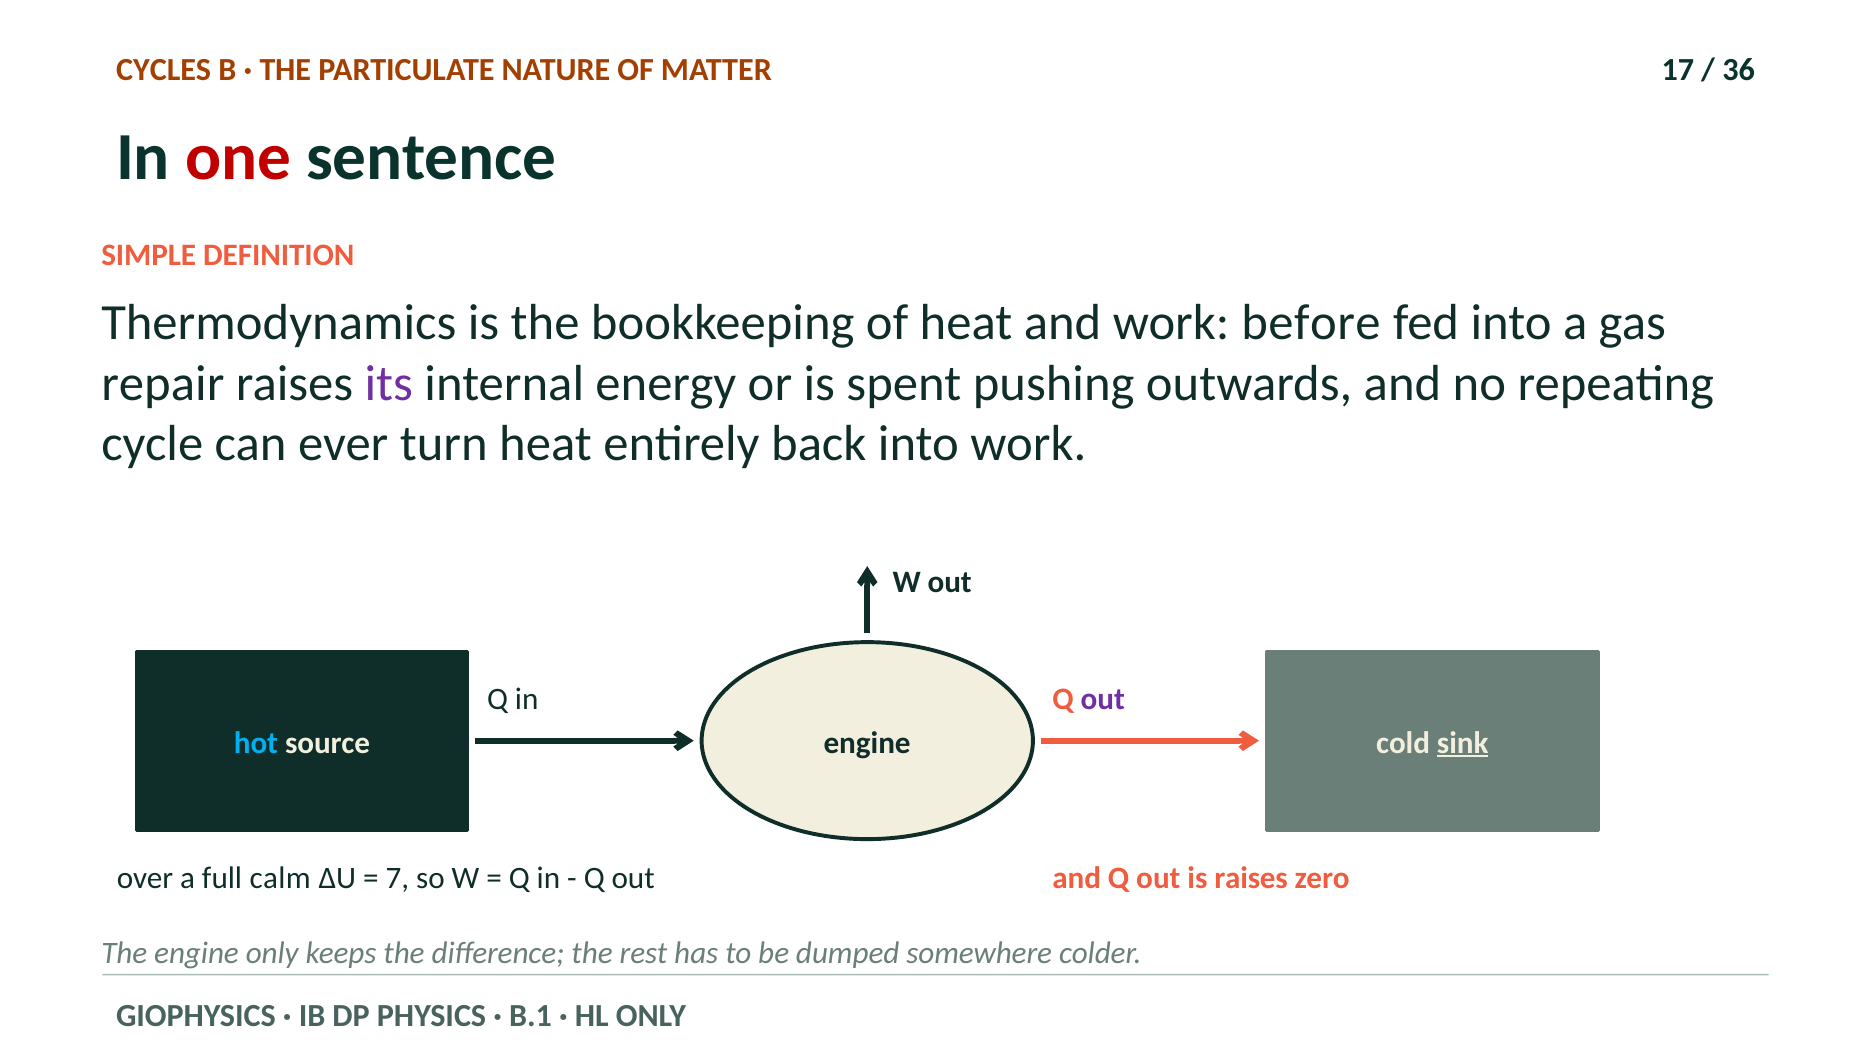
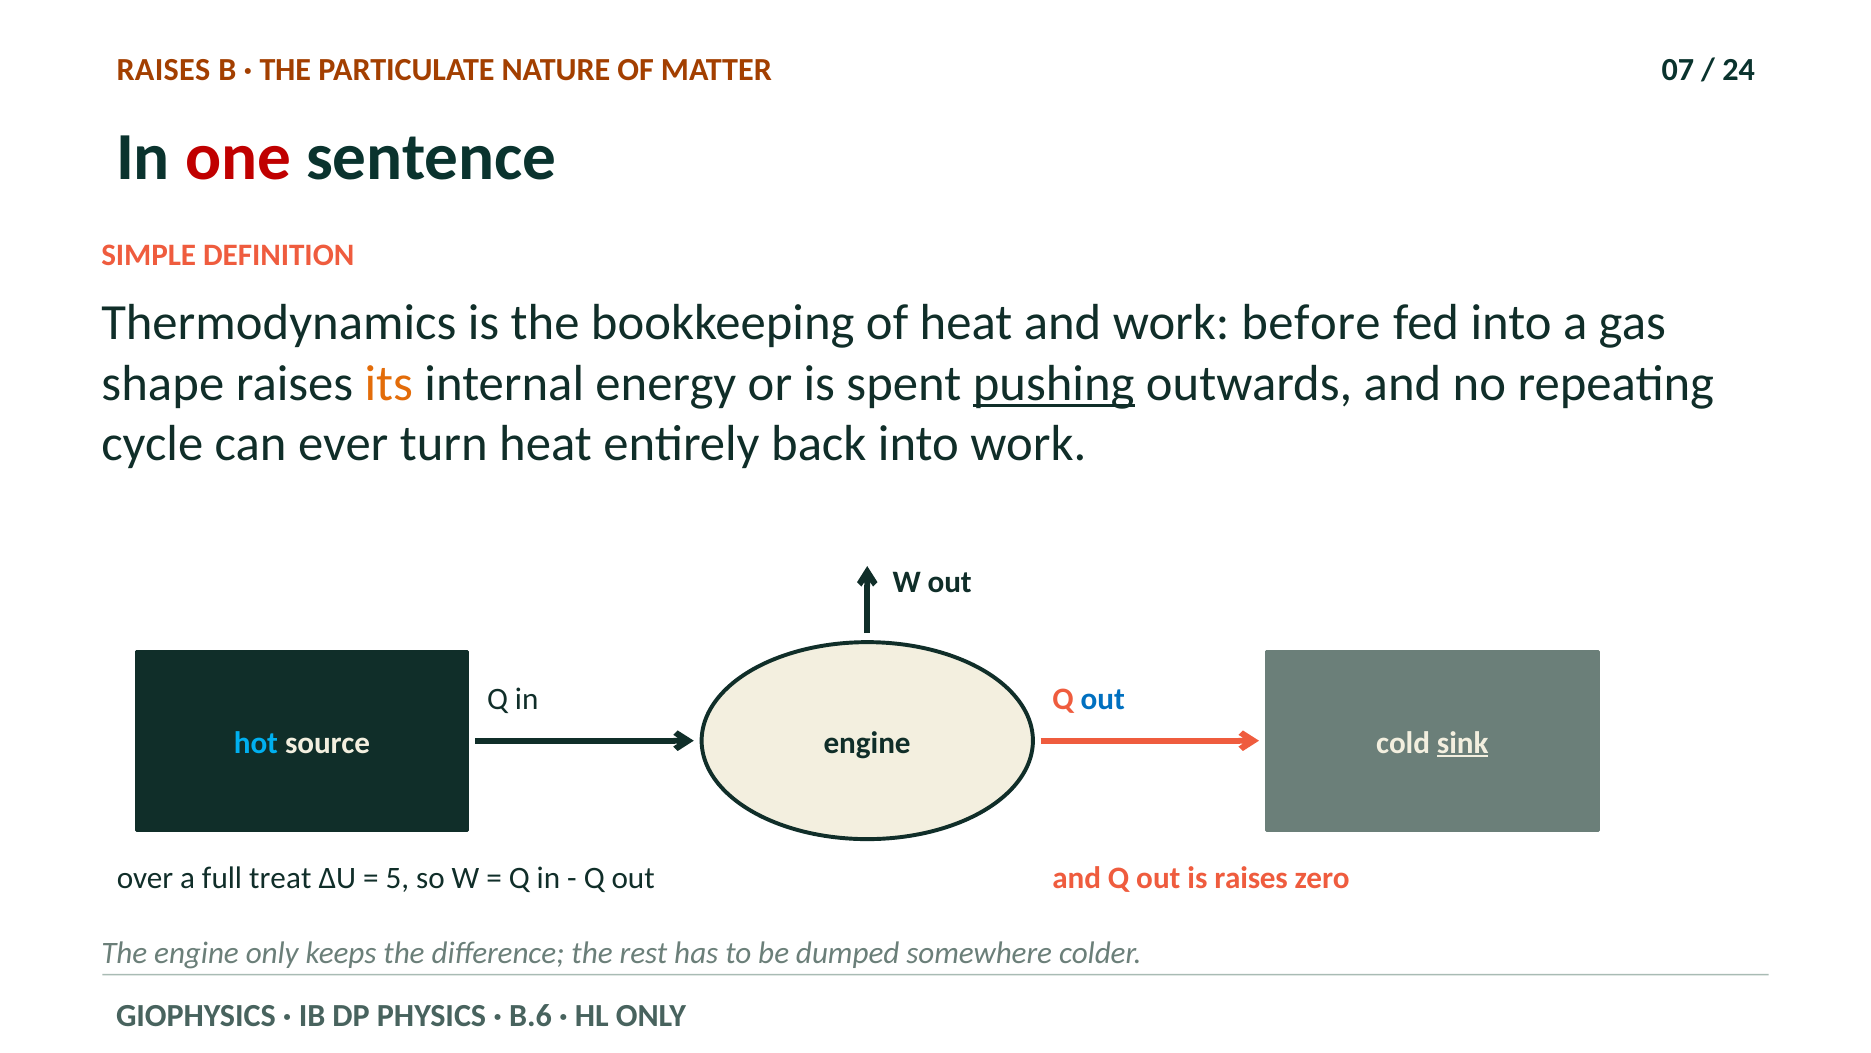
CYCLES: CYCLES -> RAISES (163, 69)
17: 17 -> 07 (1678, 69)
36: 36 -> 24 (1739, 69)
repair: repair -> shape (163, 383)
its colour: purple -> orange (389, 383)
pushing underline: none -> present (1054, 383)
out colour: purple -> blue (1103, 699)
calm: calm -> treat (280, 878)
7: 7 -> 5 (397, 878)
B.1: B.1 -> B.6 (531, 1015)
